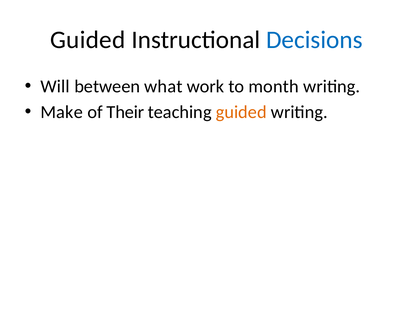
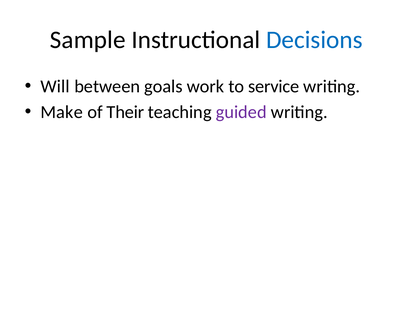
Guided: Guided -> Sample (88, 40)
what: what -> goals (163, 87)
month: month -> service (274, 87)
guided colour: orange -> purple (241, 112)
